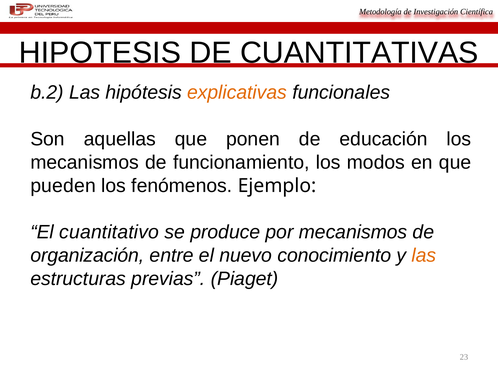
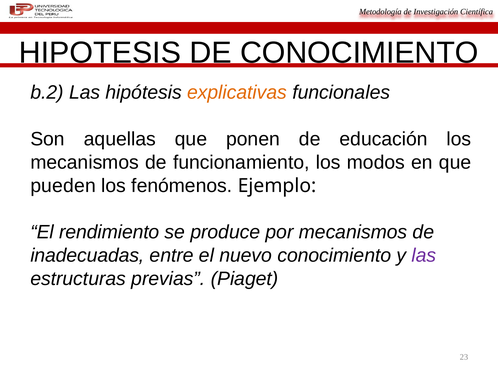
DE CUANTITATIVAS: CUANTITATIVAS -> CONOCIMIENTO (359, 53)
cuantitativo: cuantitativo -> rendimiento (109, 232)
organización: organización -> inadecuadas (87, 255)
las colour: orange -> purple (424, 255)
